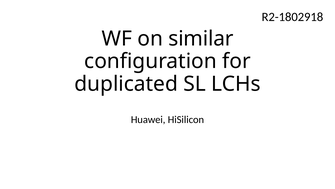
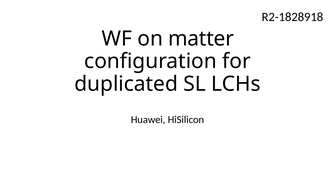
R2-1802918: R2-1802918 -> R2-1828918 (292, 17)
similar: similar -> matter (201, 39)
